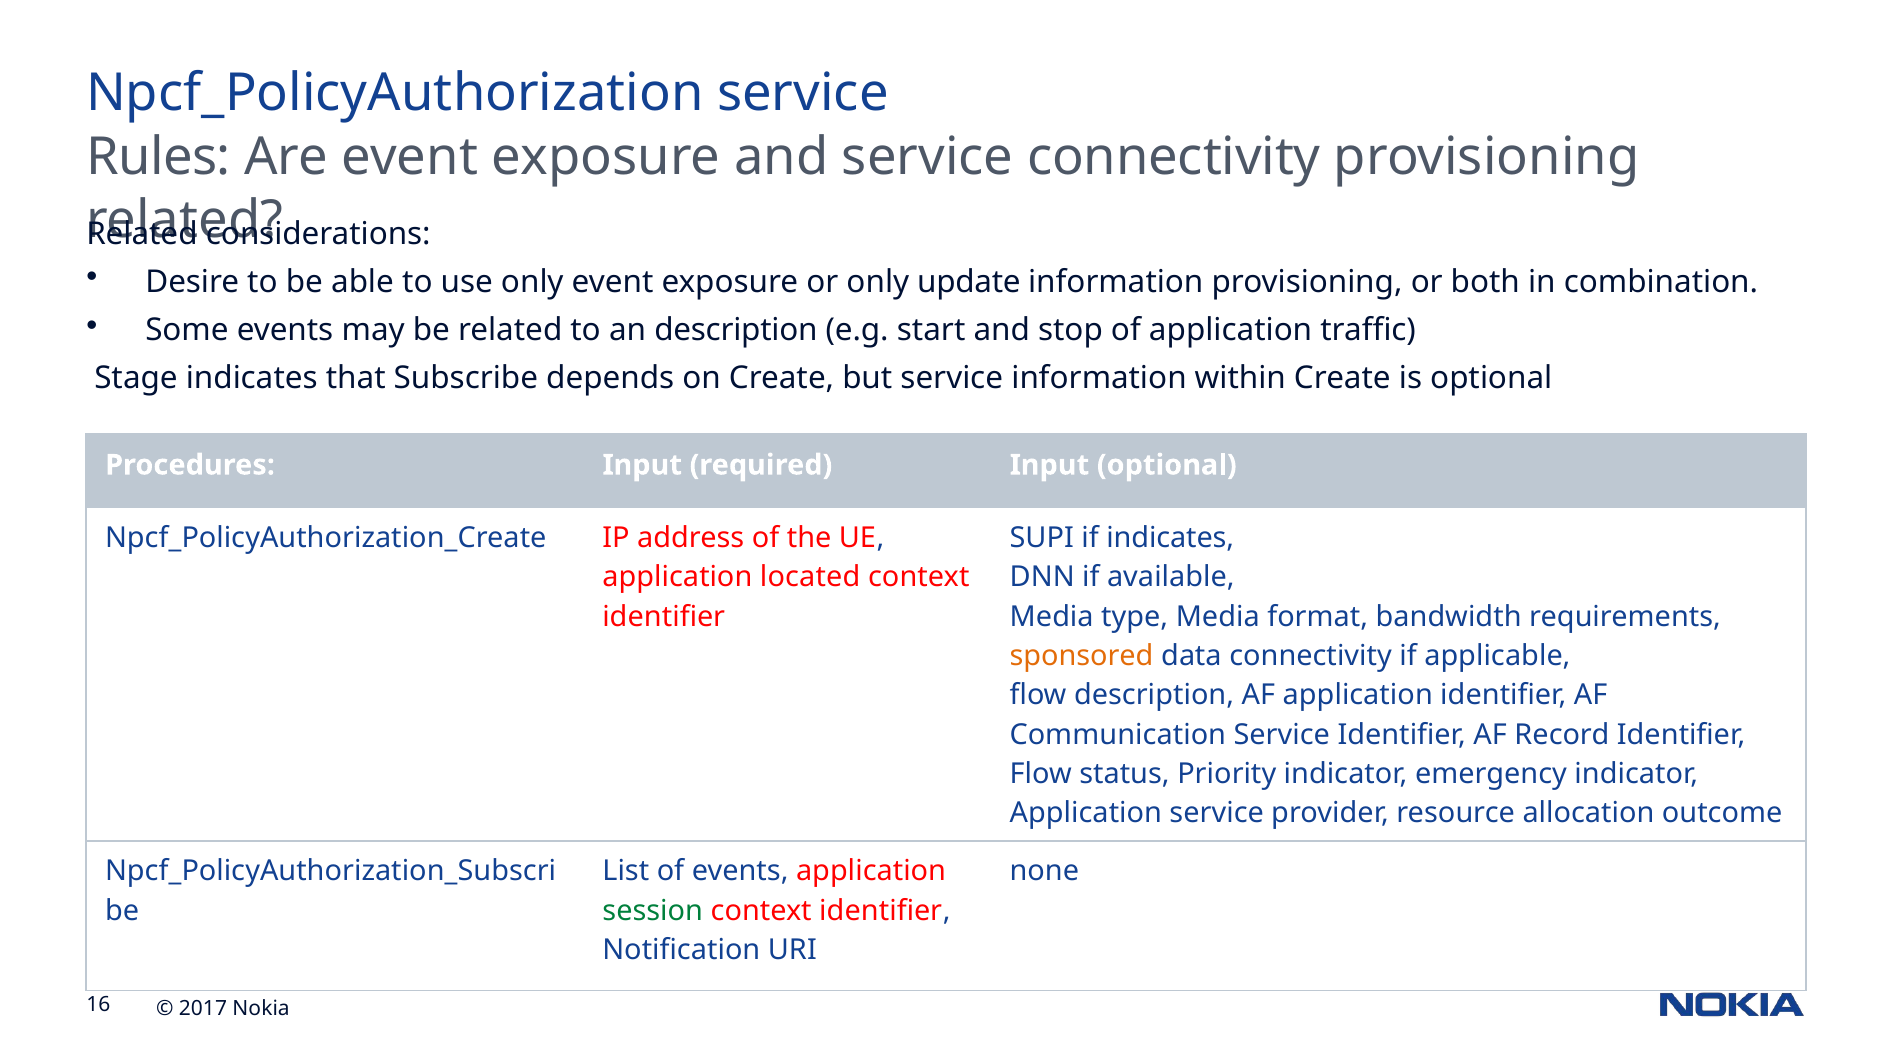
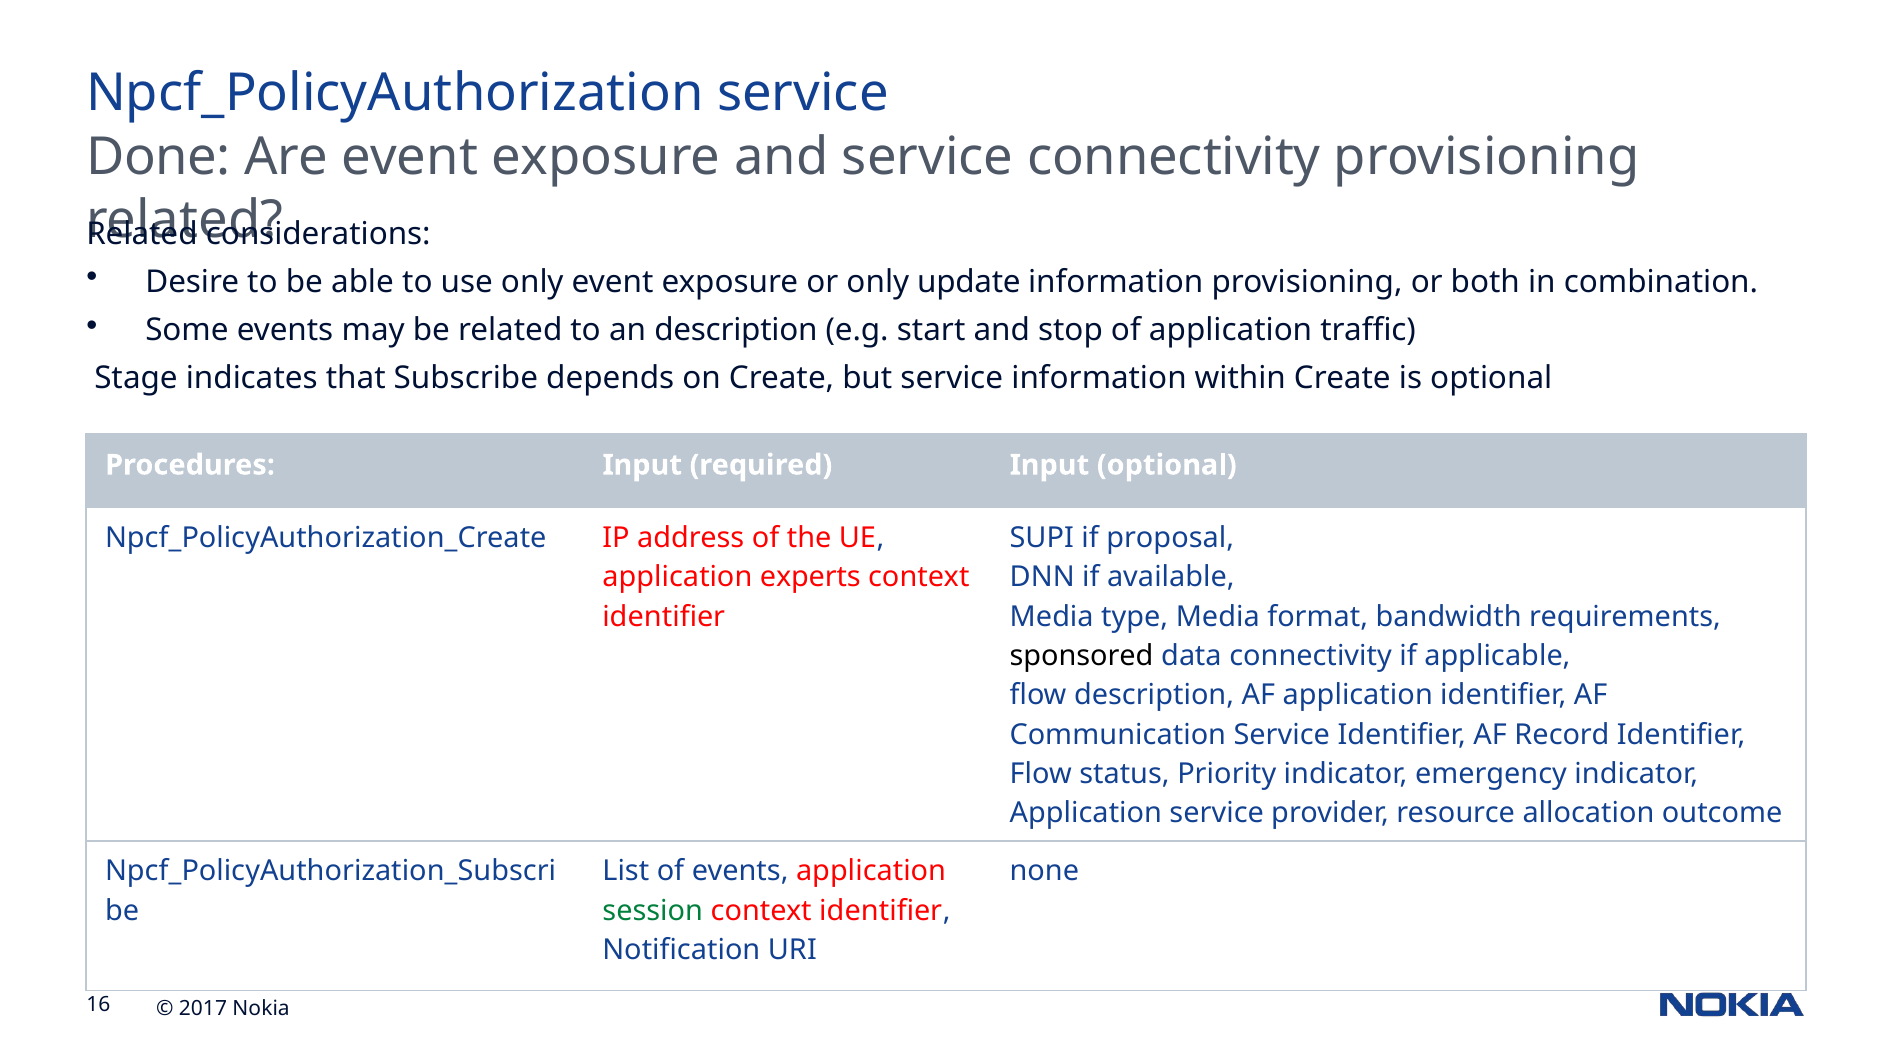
Rules: Rules -> Done (159, 157)
if indicates: indicates -> proposal (1170, 538)
located: located -> experts (810, 578)
sponsored colour: orange -> black (1082, 656)
